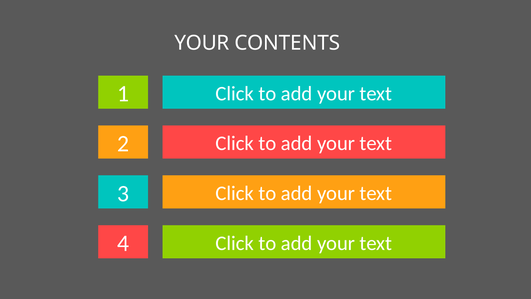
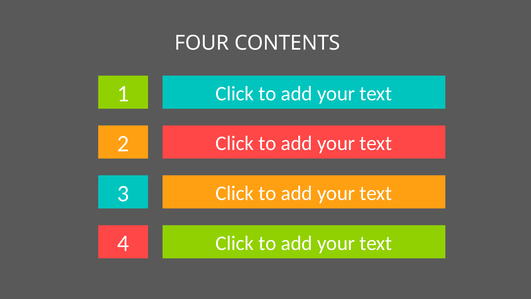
YOUR: YOUR -> FOUR (202, 43)
